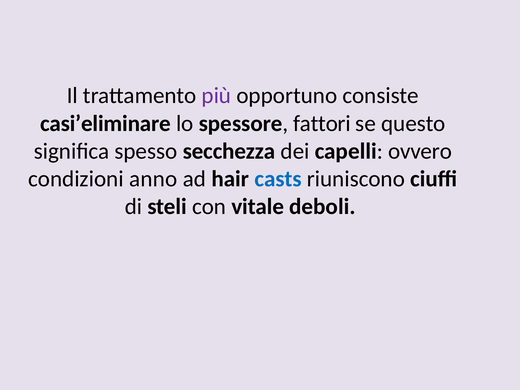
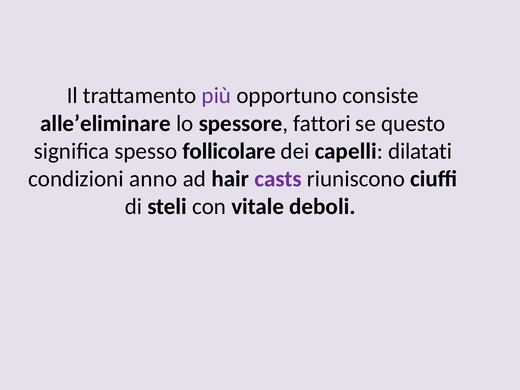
casi’eliminare: casi’eliminare -> alle’eliminare (105, 123)
secchezza: secchezza -> follicolare (229, 151)
ovvero: ovvero -> dilatati (420, 151)
casts colour: blue -> purple (278, 179)
